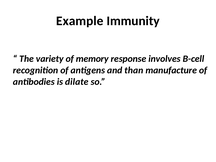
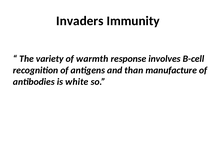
Example: Example -> Invaders (80, 21)
memory: memory -> warmth (92, 59)
dilate: dilate -> white (77, 82)
